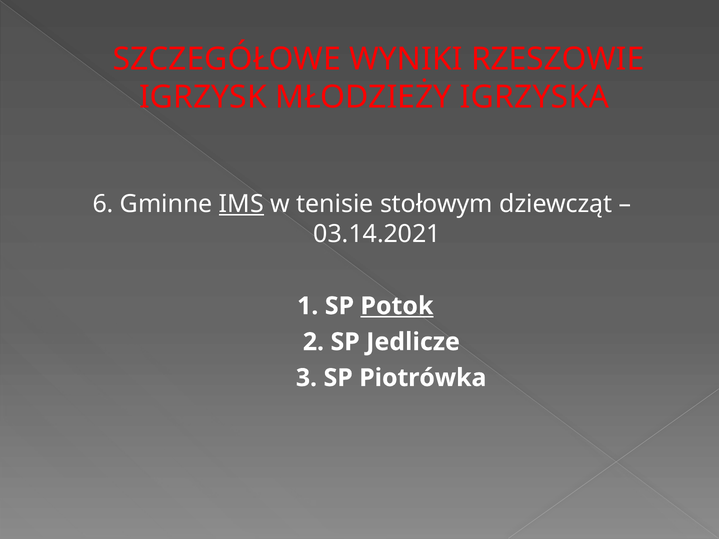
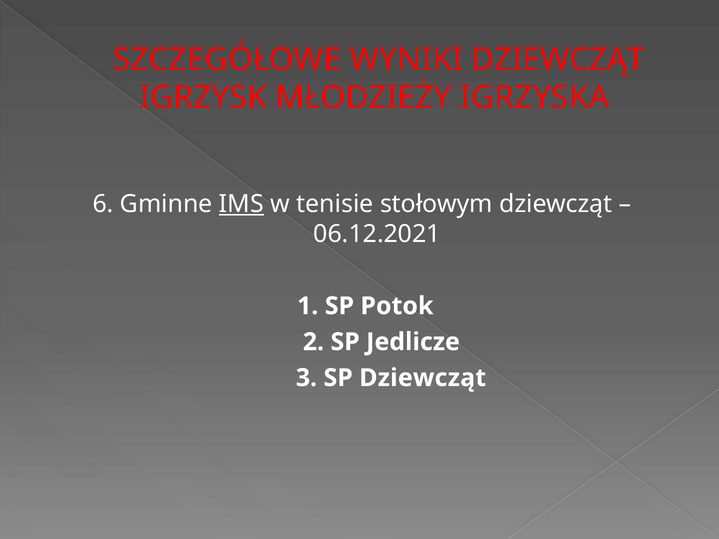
WYNIKI RZESZOWIE: RZESZOWIE -> DZIEWCZĄT (558, 59)
03.14.2021: 03.14.2021 -> 06.12.2021 (377, 234)
Potok underline: present -> none (397, 306)
SP Piotrówka: Piotrówka -> Dziewcząt (423, 378)
